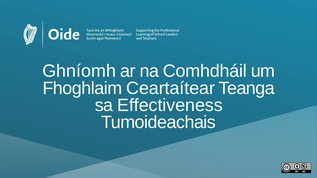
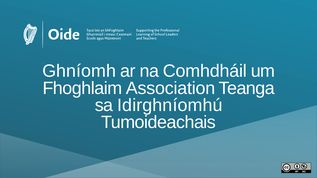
Ceartaítear: Ceartaítear -> Association (171, 88)
Effectiveness: Effectiveness -> Idirghníomhú (170, 105)
